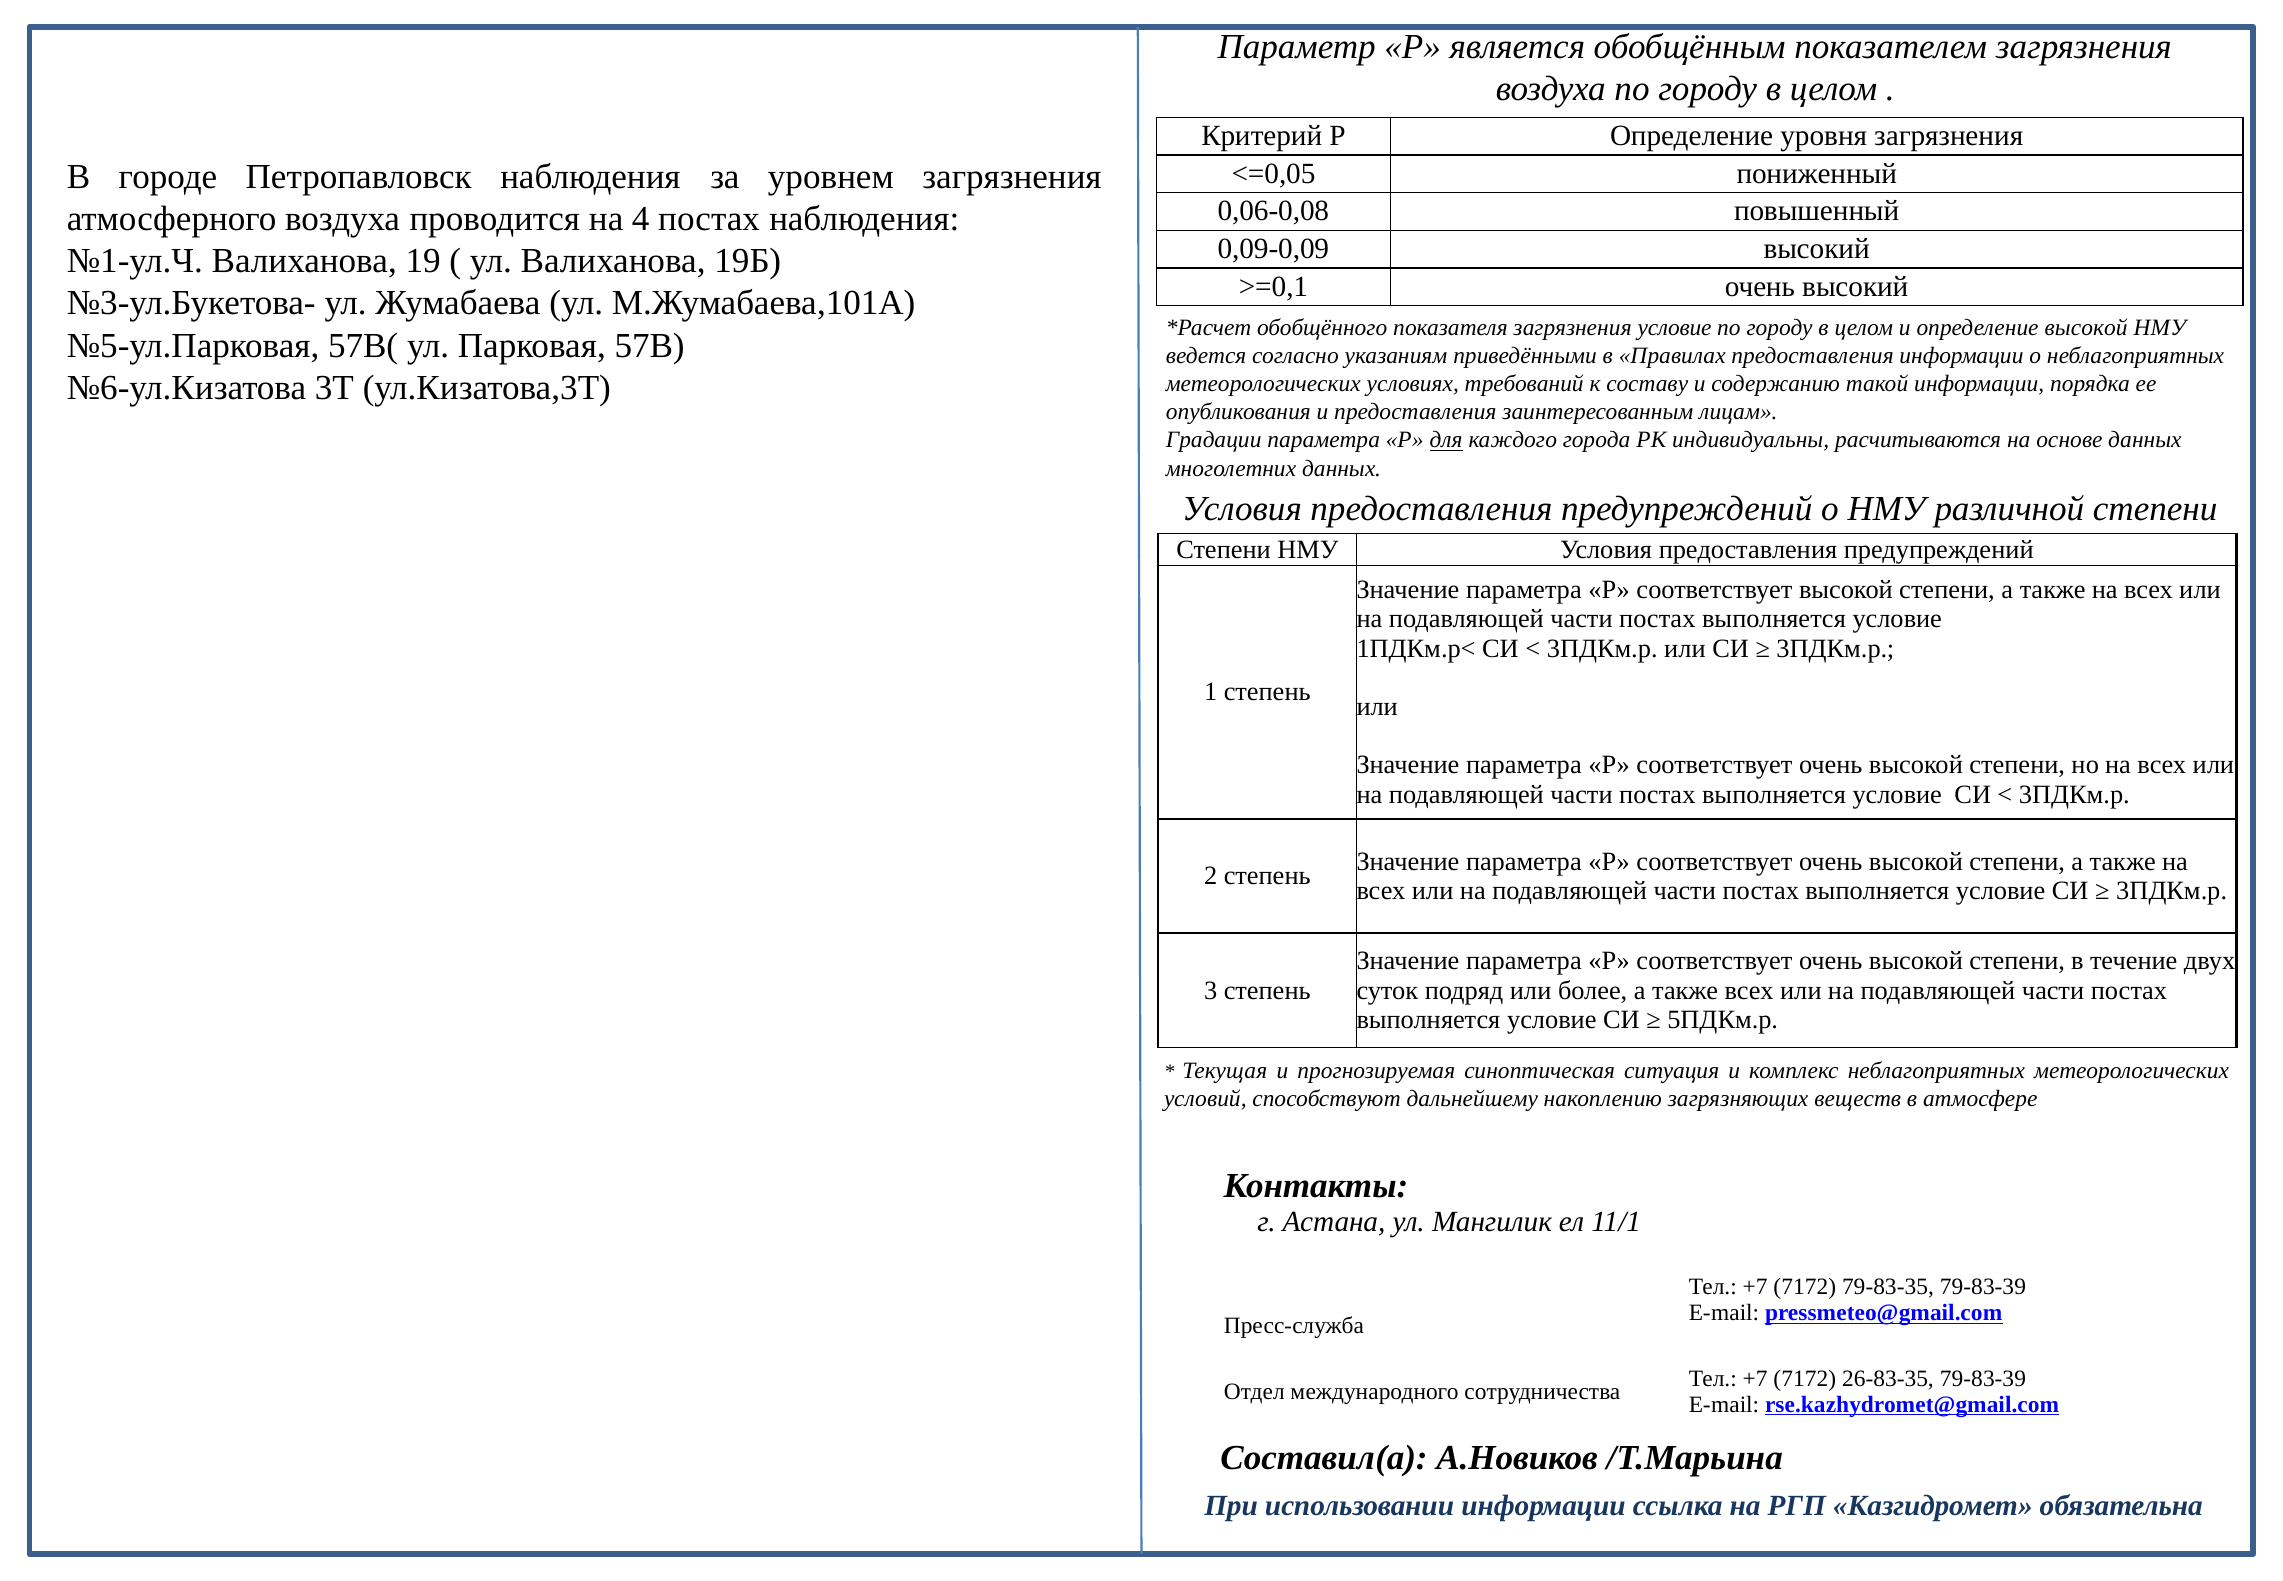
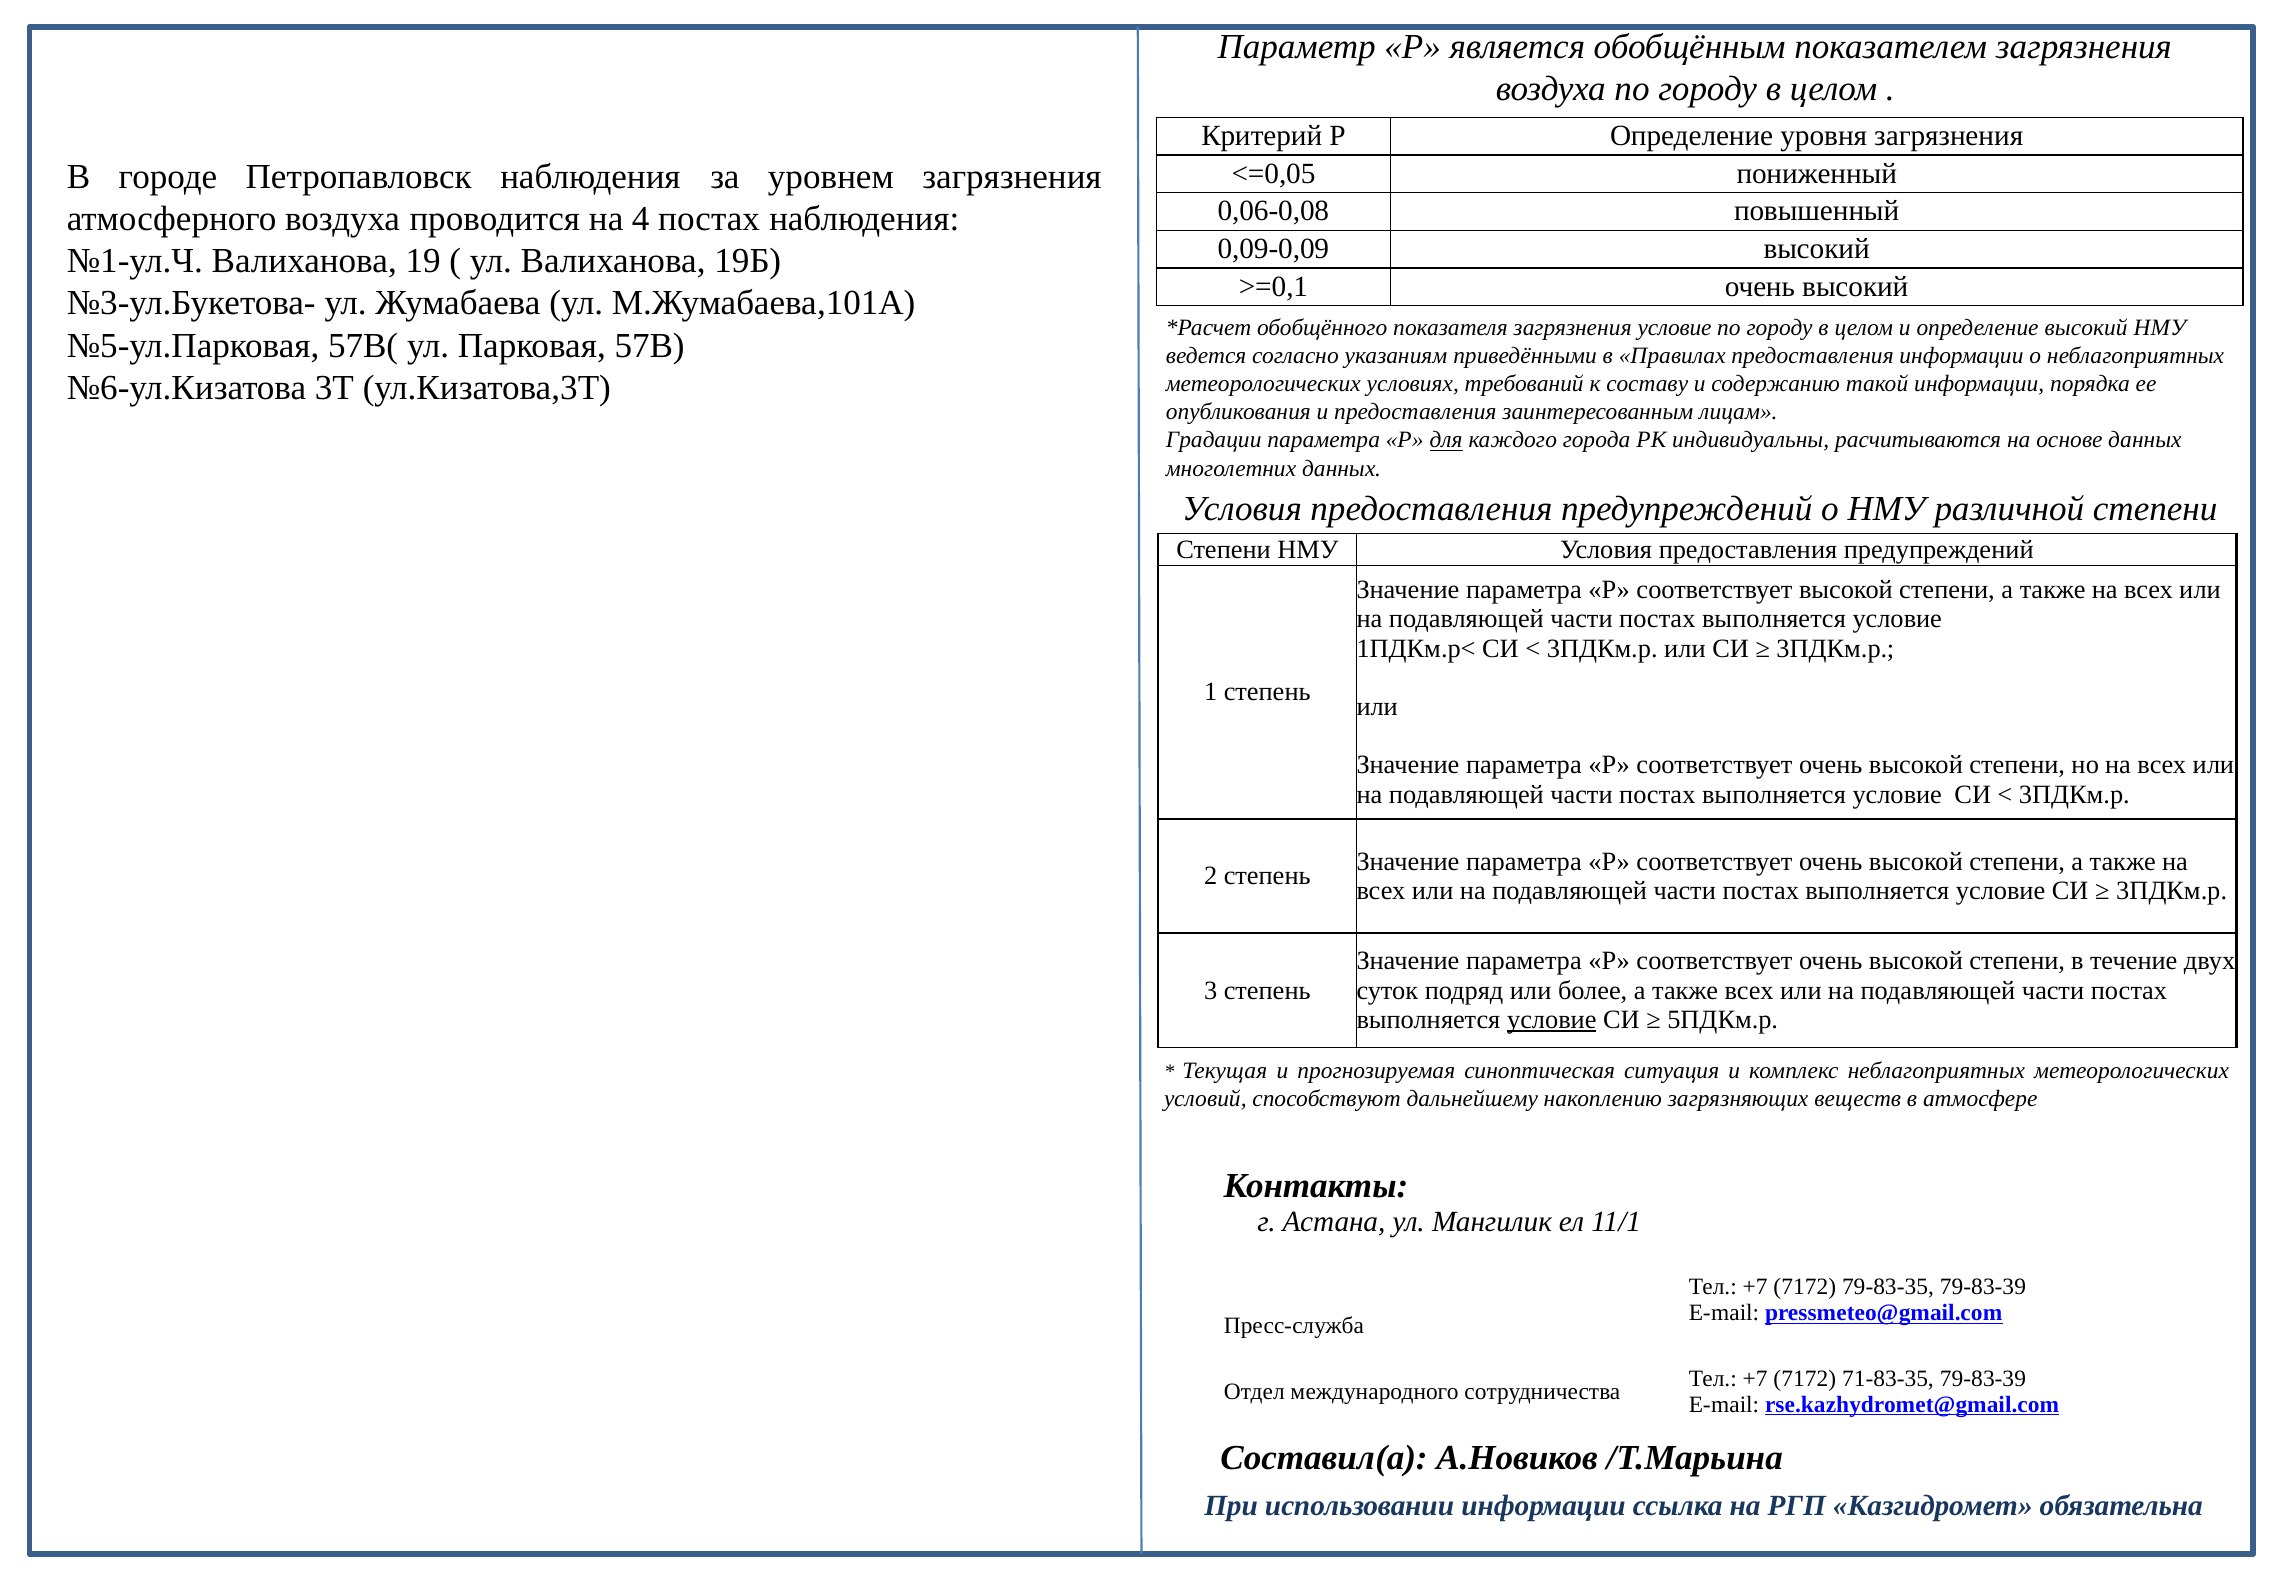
определение высокой: высокой -> высокий (2086, 328)
условие underline: none -> present (1552, 1019)
26-83-35: 26-83-35 -> 71-83-35 (1888, 1378)
